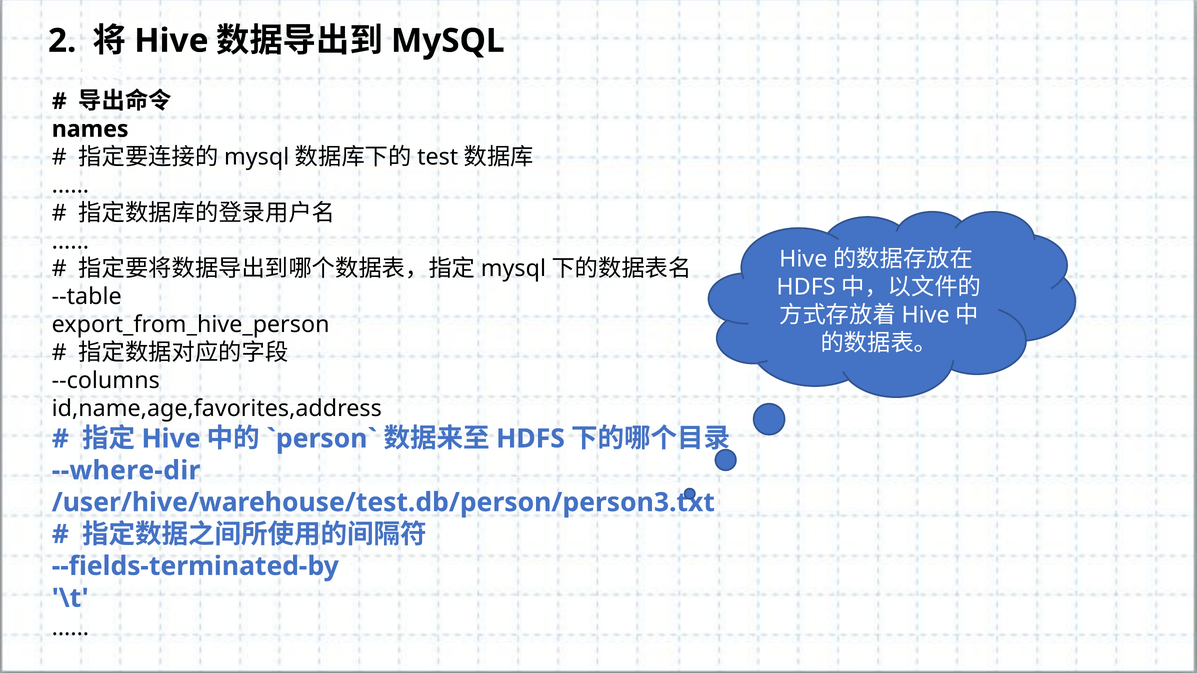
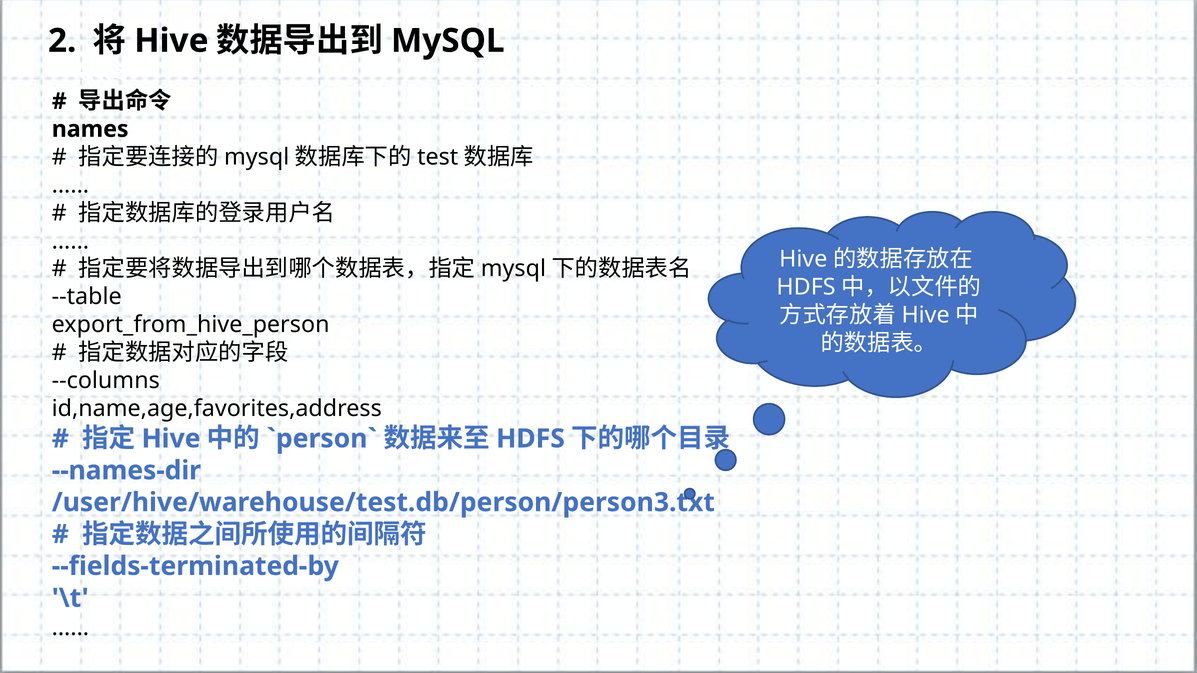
--where-dir: --where-dir -> --names-dir (126, 471)
